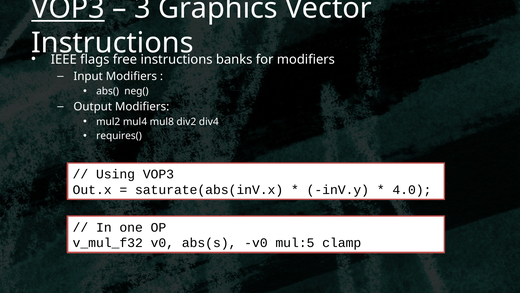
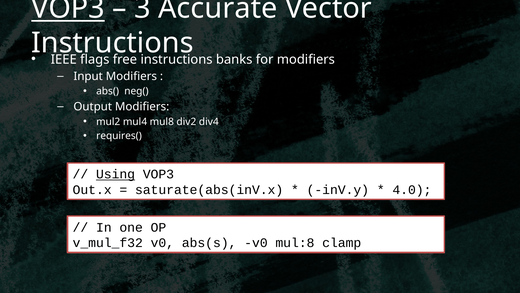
Graphics: Graphics -> Accurate (218, 8)
Using underline: none -> present (116, 174)
mul:5: mul:5 -> mul:8 (295, 243)
